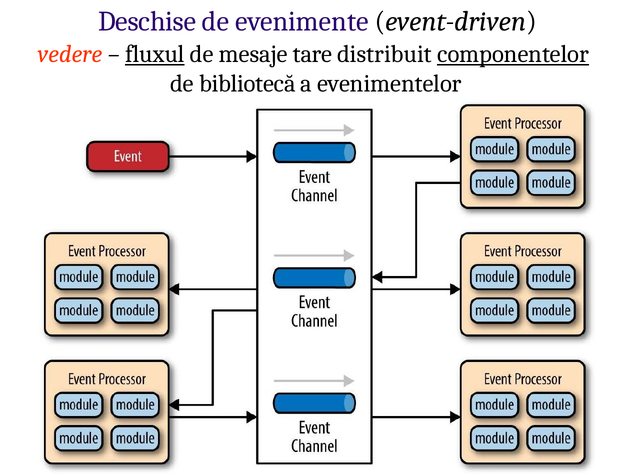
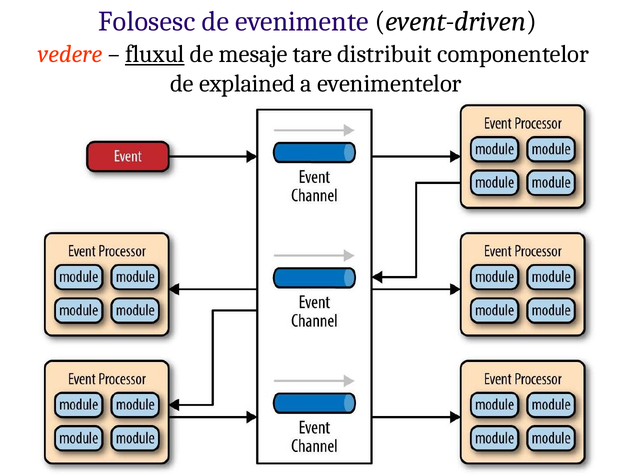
Deschise: Deschise -> Folosesc (147, 21)
componentelor underline: present -> none (513, 54)
bibliotecă: bibliotecă -> explained (247, 84)
